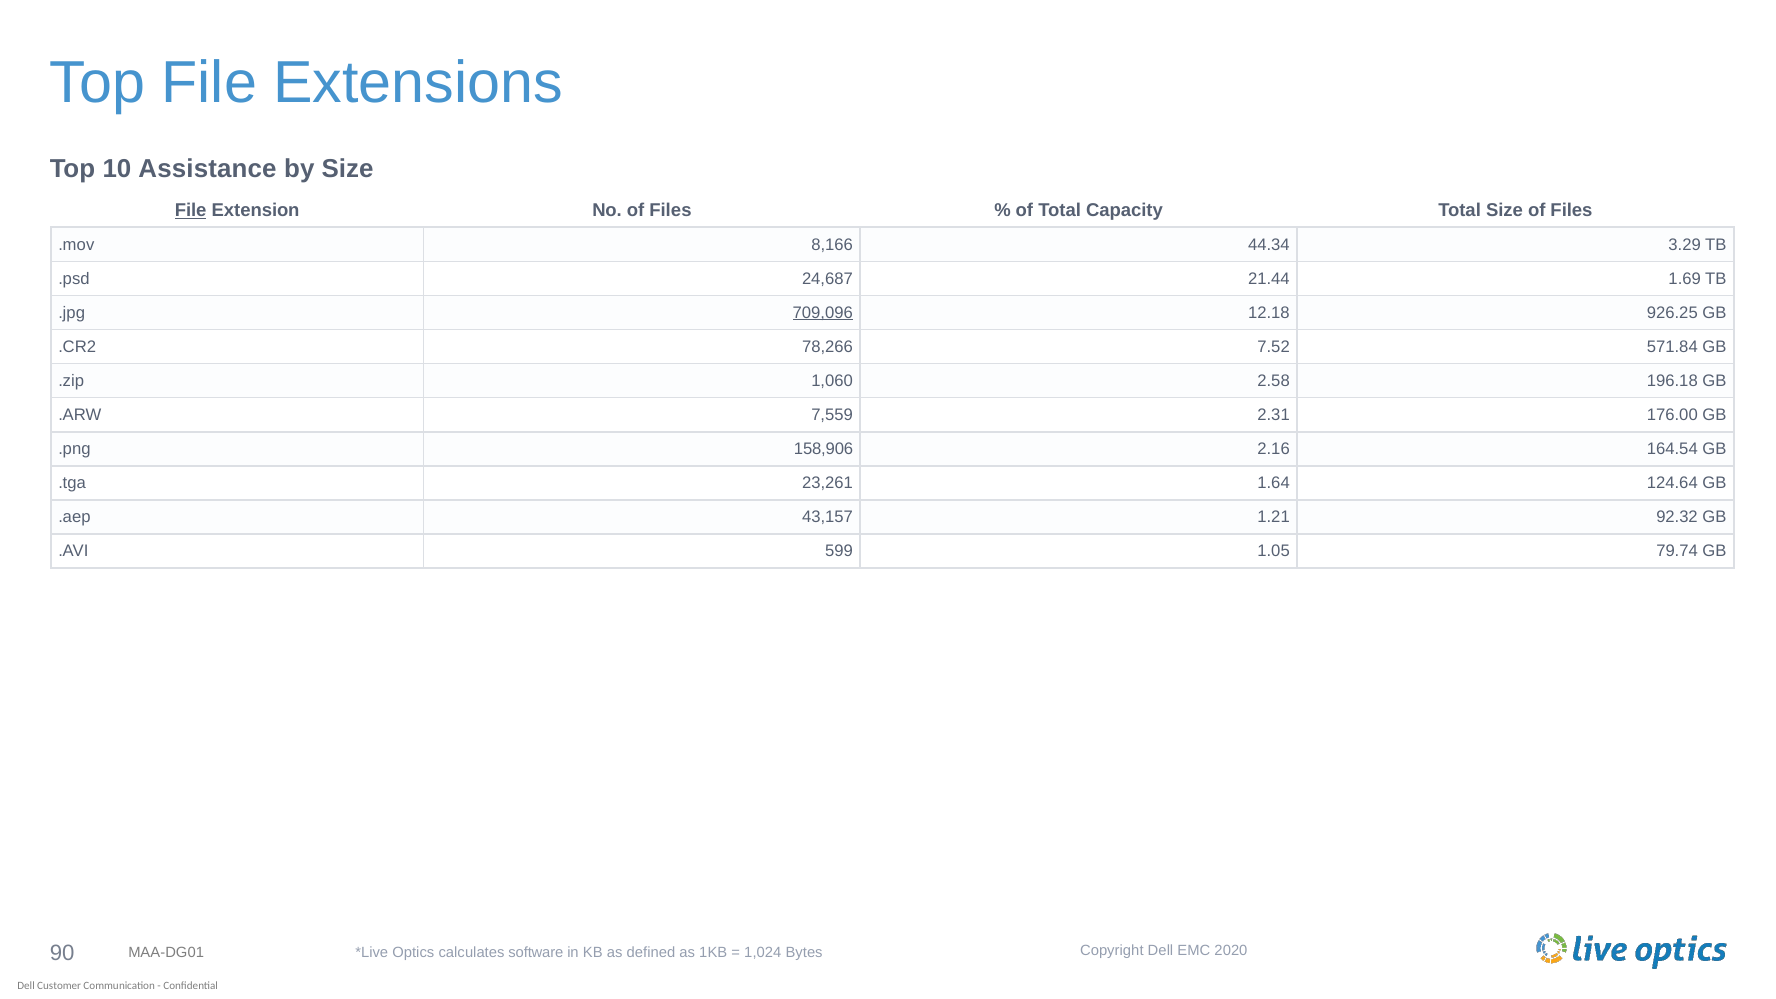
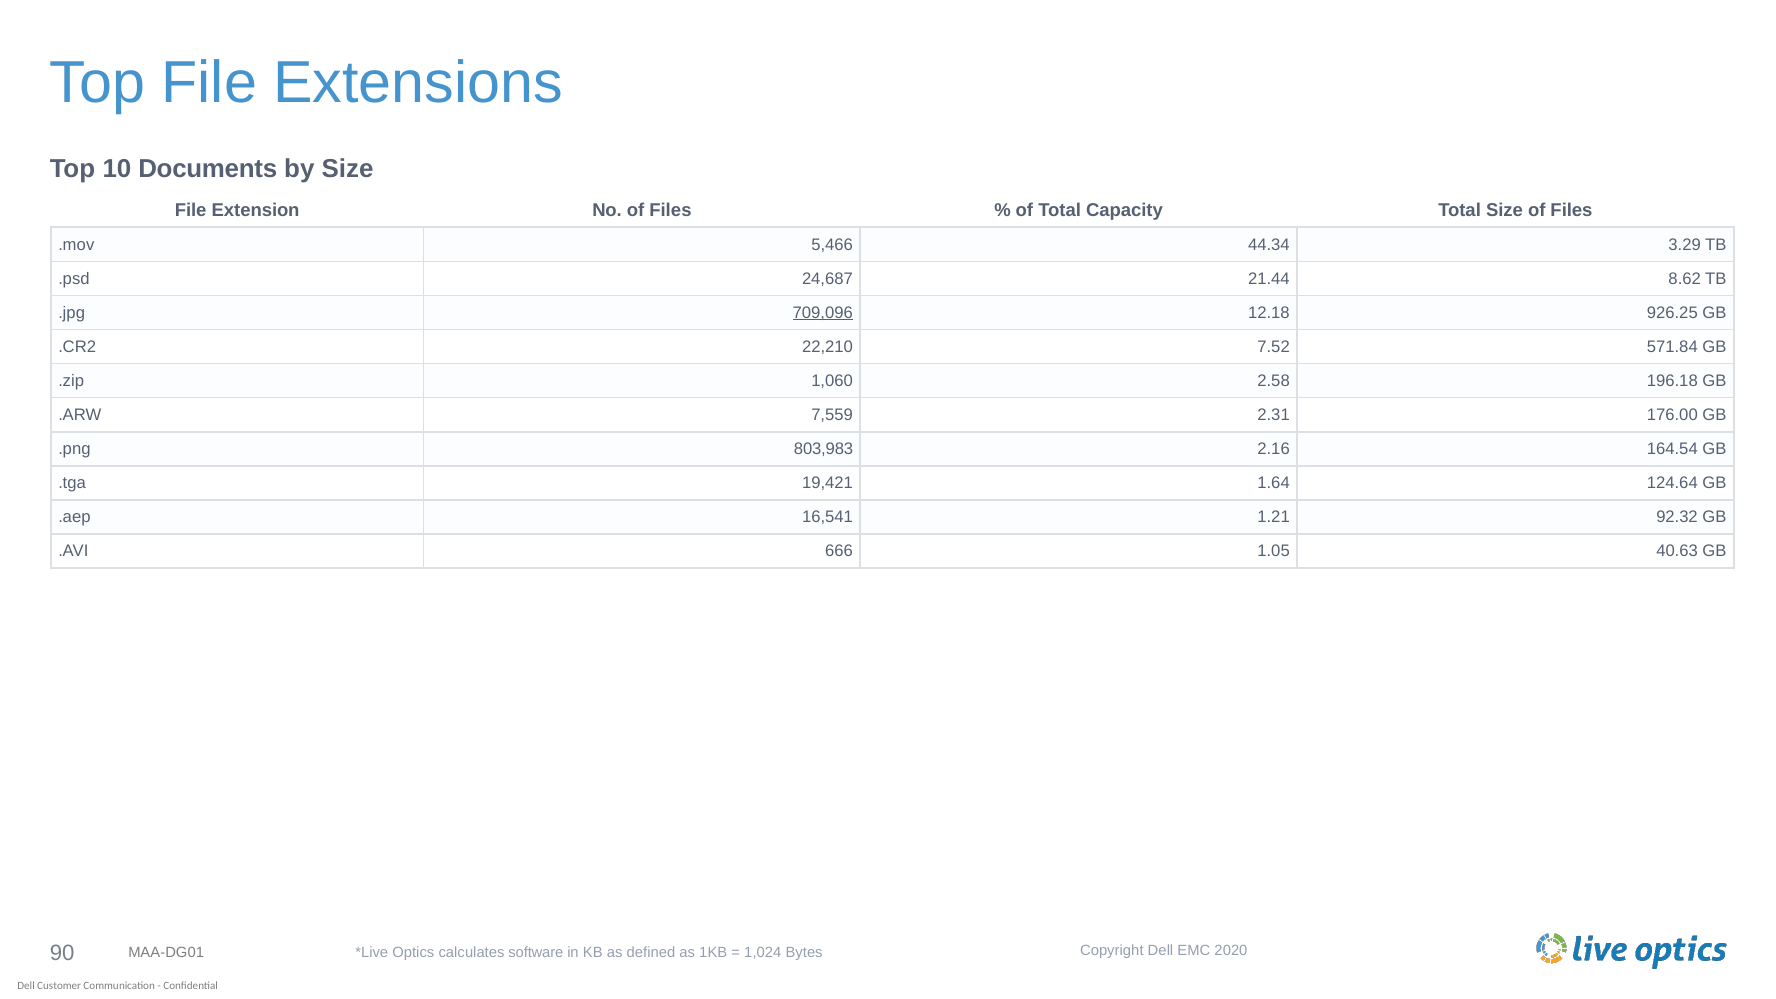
Assistance: Assistance -> Documents (208, 169)
File underline: present -> none (191, 210)
8,166: 8,166 -> 5,466 (832, 245)
1.69: 1.69 -> 8.62 (1685, 279)
78,266: 78,266 -> 22,210 (827, 347)
158,906: 158,906 -> 803,983 (824, 449)
23,261: 23,261 -> 19,421 (827, 483)
43,157: 43,157 -> 16,541 (827, 517)
599: 599 -> 666 (839, 551)
79.74: 79.74 -> 40.63 (1677, 551)
